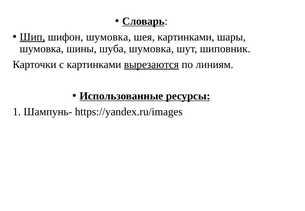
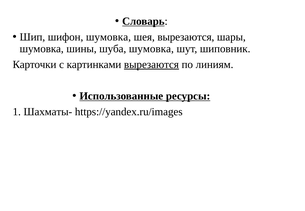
Шип underline: present -> none (32, 37)
шея картинками: картинками -> вырезаются (186, 37)
Шампунь-: Шампунь- -> Шахматы- (48, 112)
